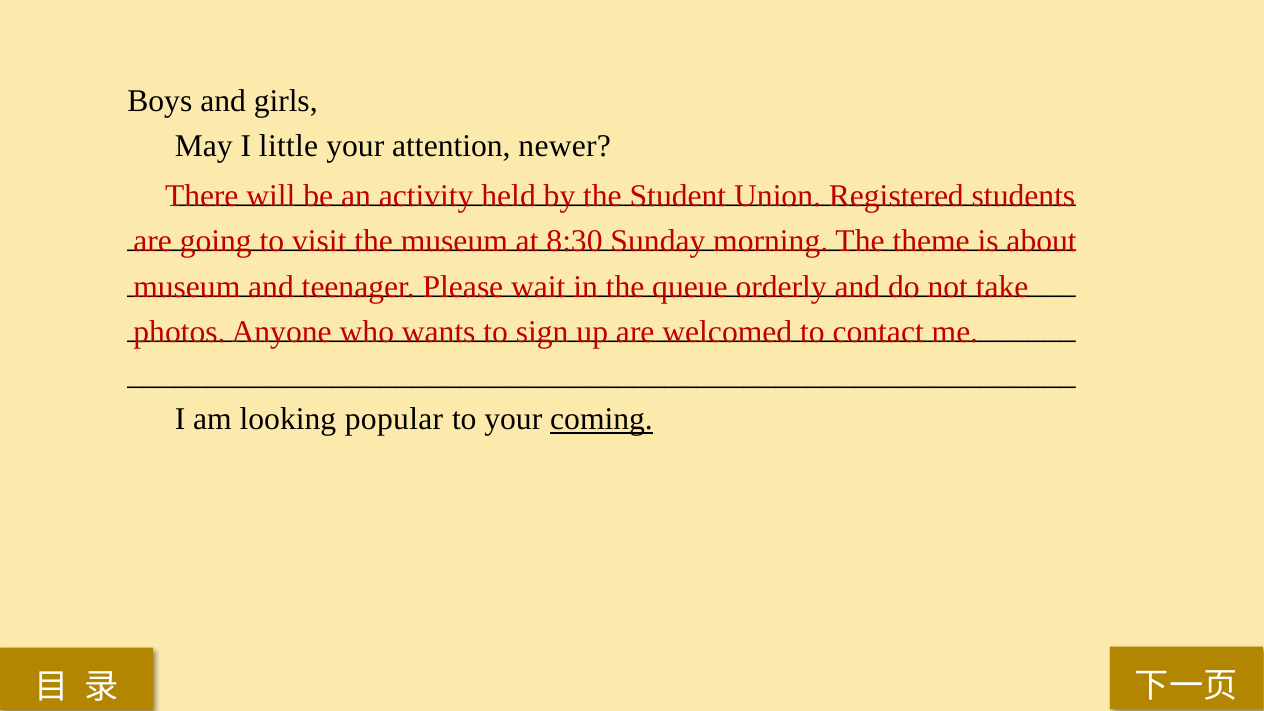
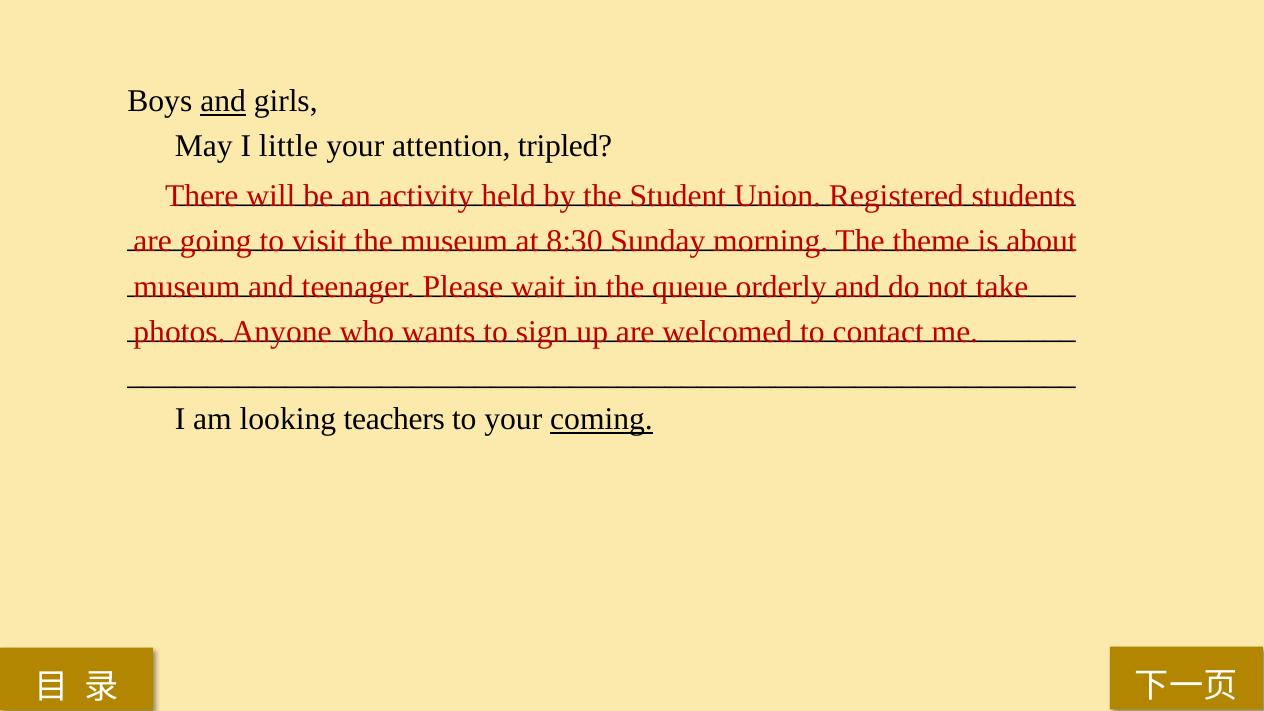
and underline: none -> present (223, 101)
newer: newer -> tripled (565, 147)
popular: popular -> teachers (394, 420)
